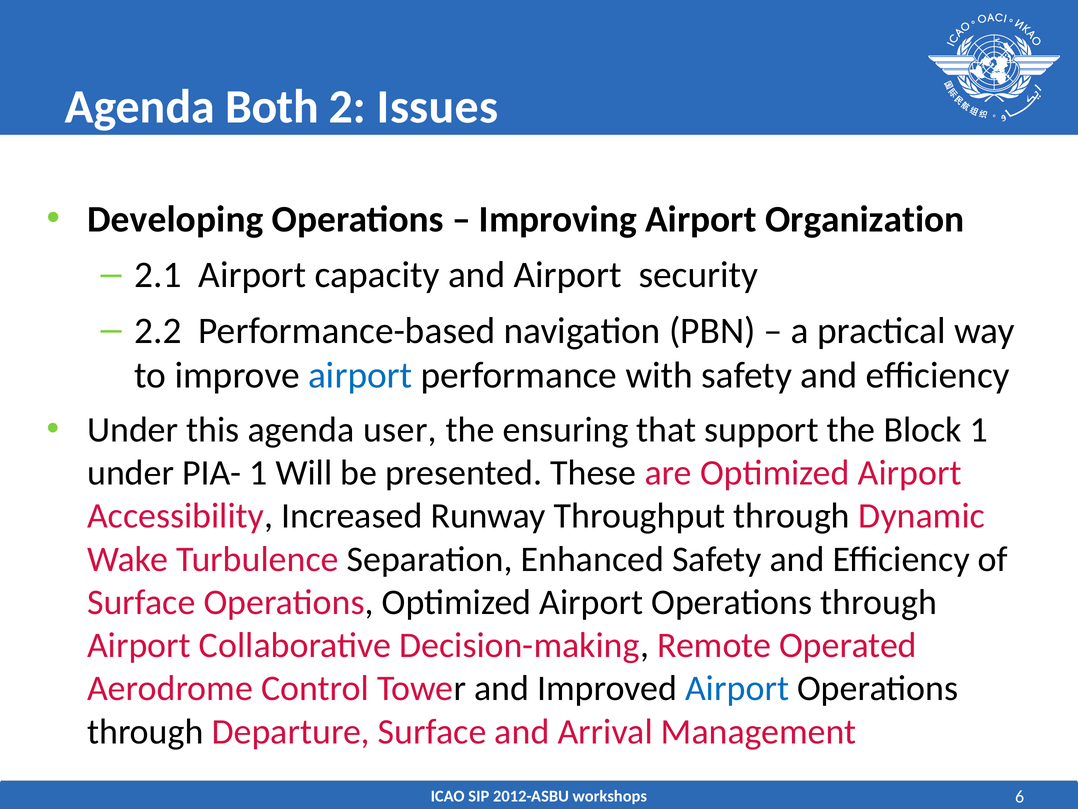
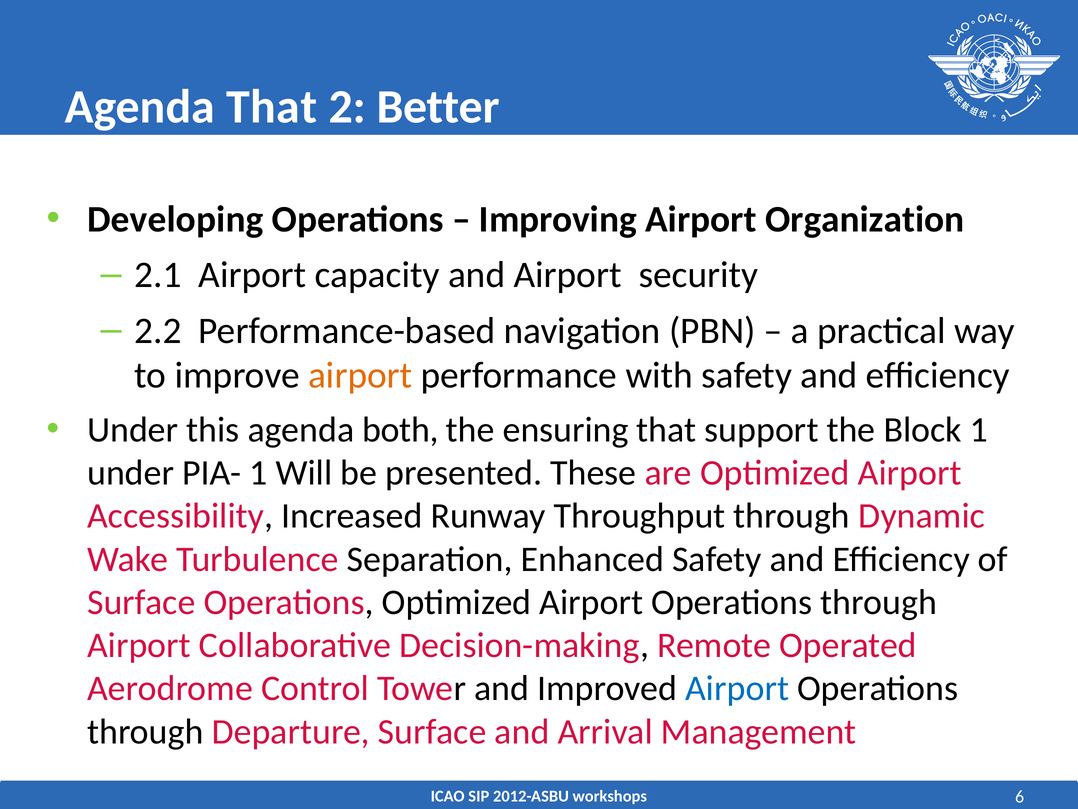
Agenda Both: Both -> That (272, 107)
Issues: Issues -> Better (438, 107)
airport colour: blue -> orange (360, 375)
user: user -> both (400, 429)
